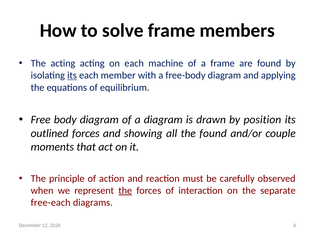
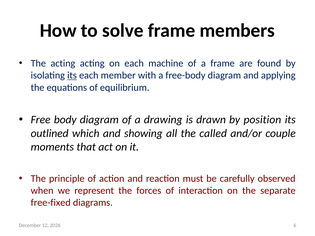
a diagram: diagram -> drawing (163, 120)
outlined forces: forces -> which (86, 133)
the found: found -> called (213, 133)
the underline: present -> none (125, 191)
free-each: free-each -> free-fixed (51, 203)
